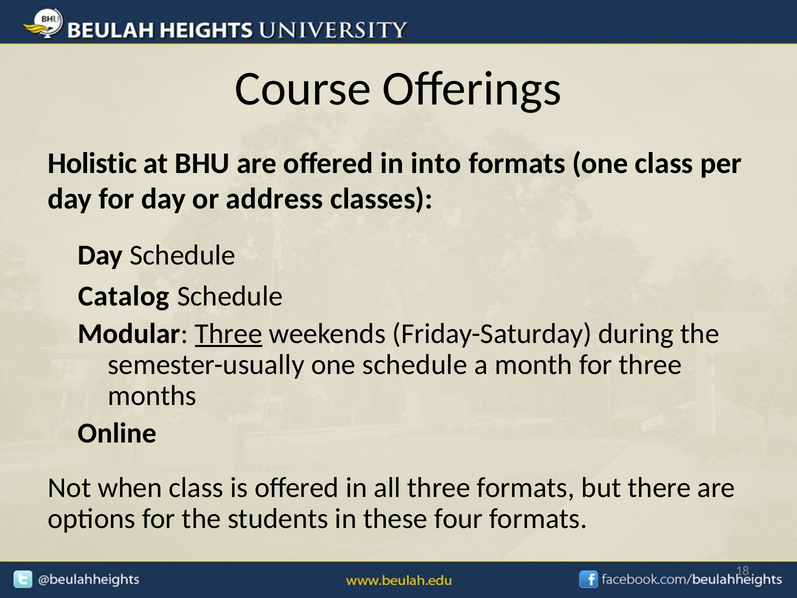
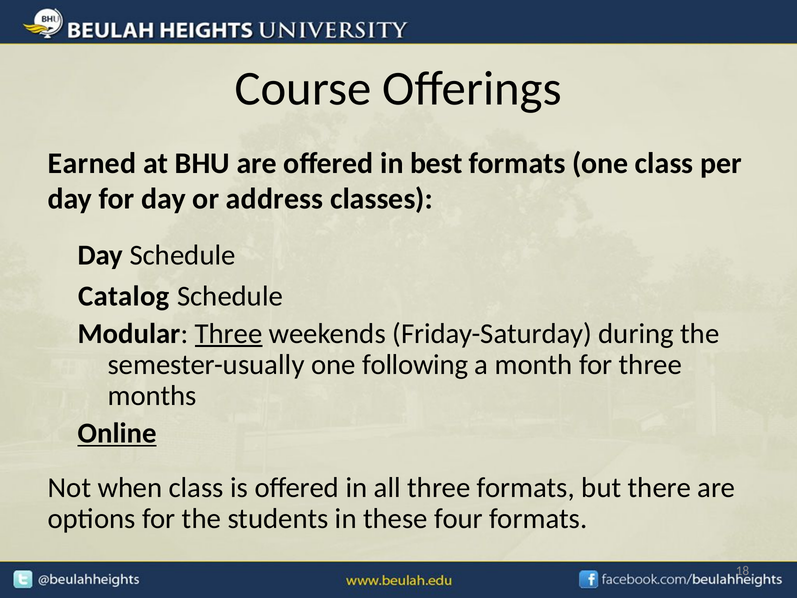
Holistic: Holistic -> Earned (92, 163)
into: into -> best (436, 163)
one schedule: schedule -> following (415, 365)
Online underline: none -> present (117, 433)
